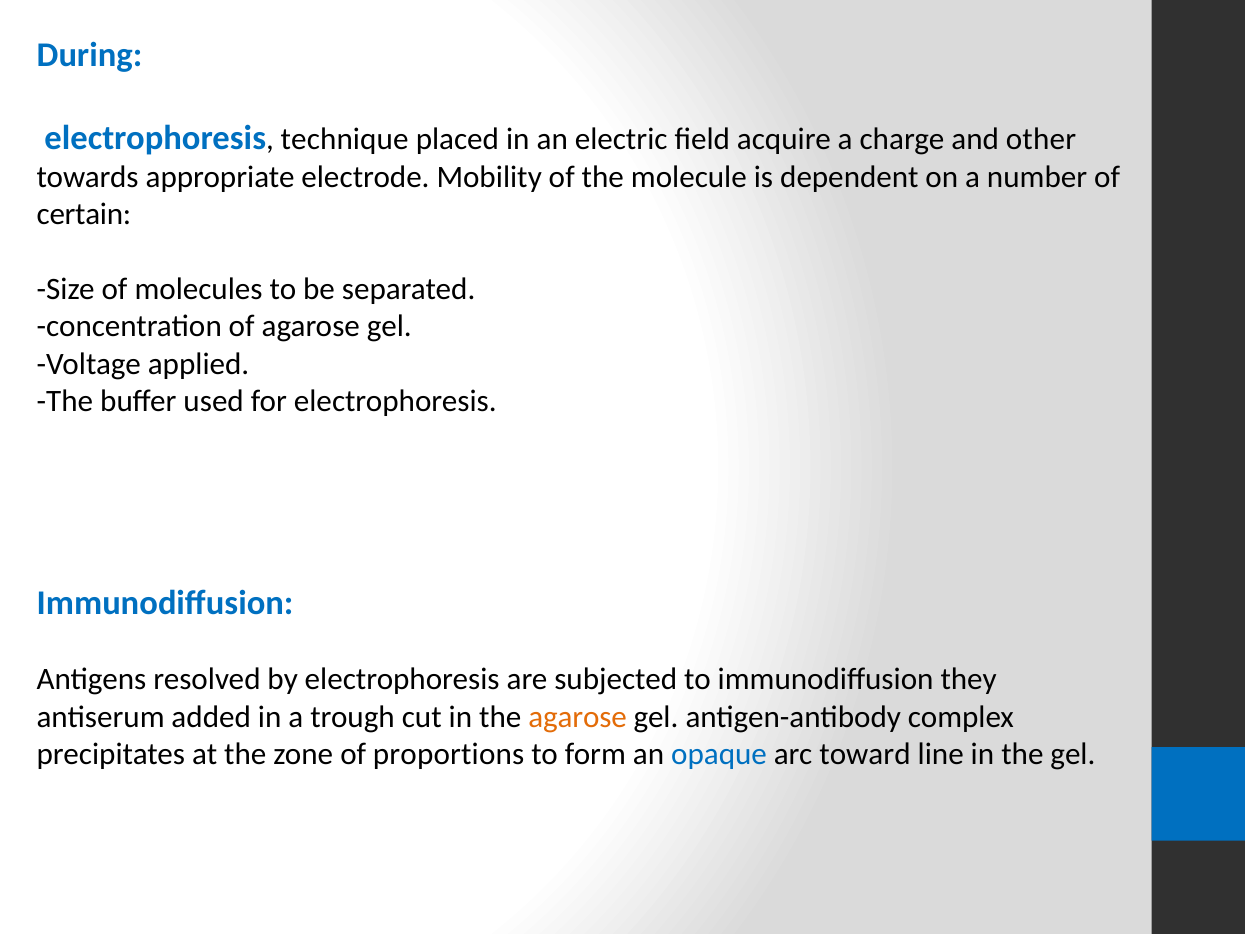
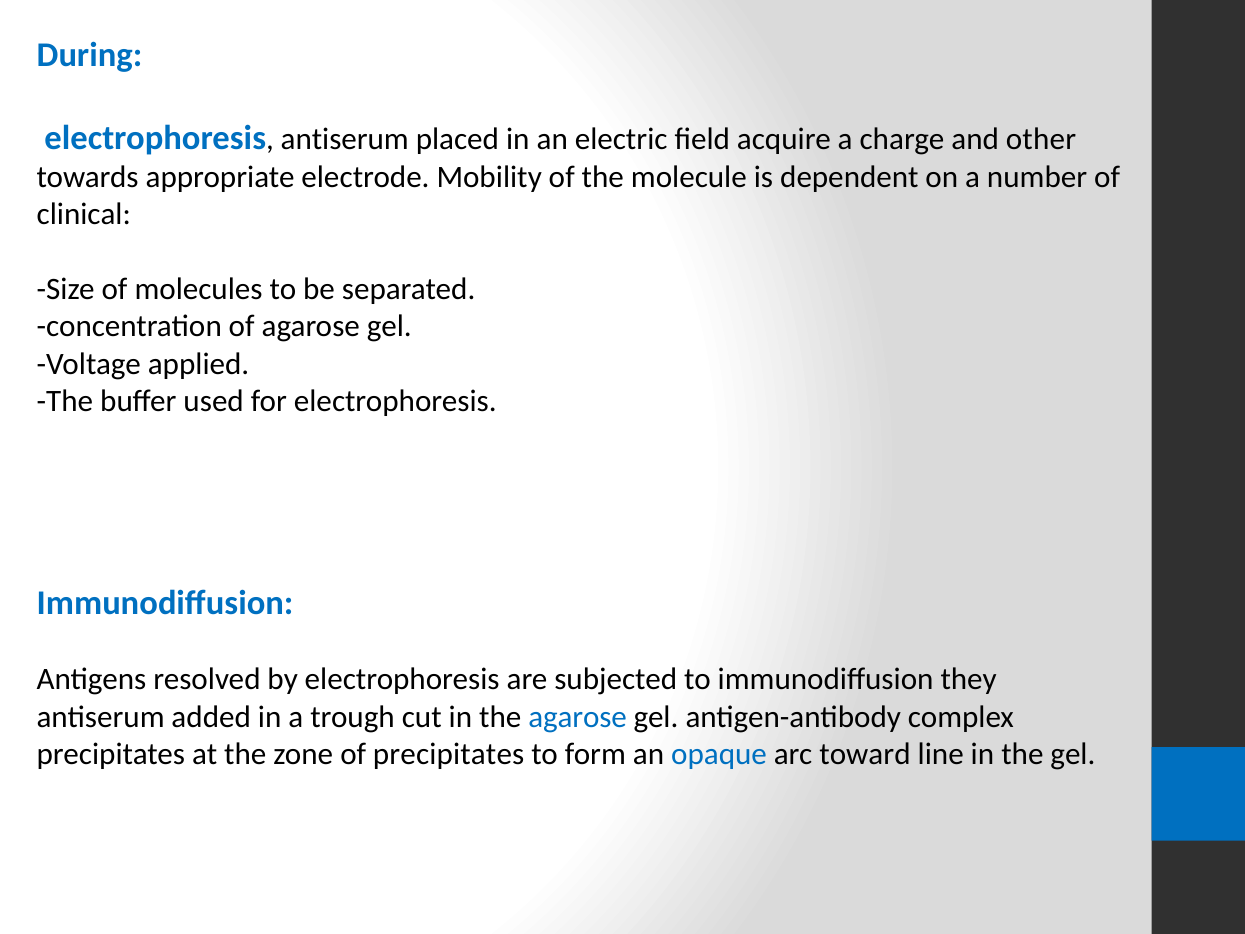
electrophoresis technique: technique -> antiserum (345, 139)
certain: certain -> clinical (84, 215)
agarose colour: orange -> blue (578, 717)
of proportions: proportions -> precipitates (449, 754)
